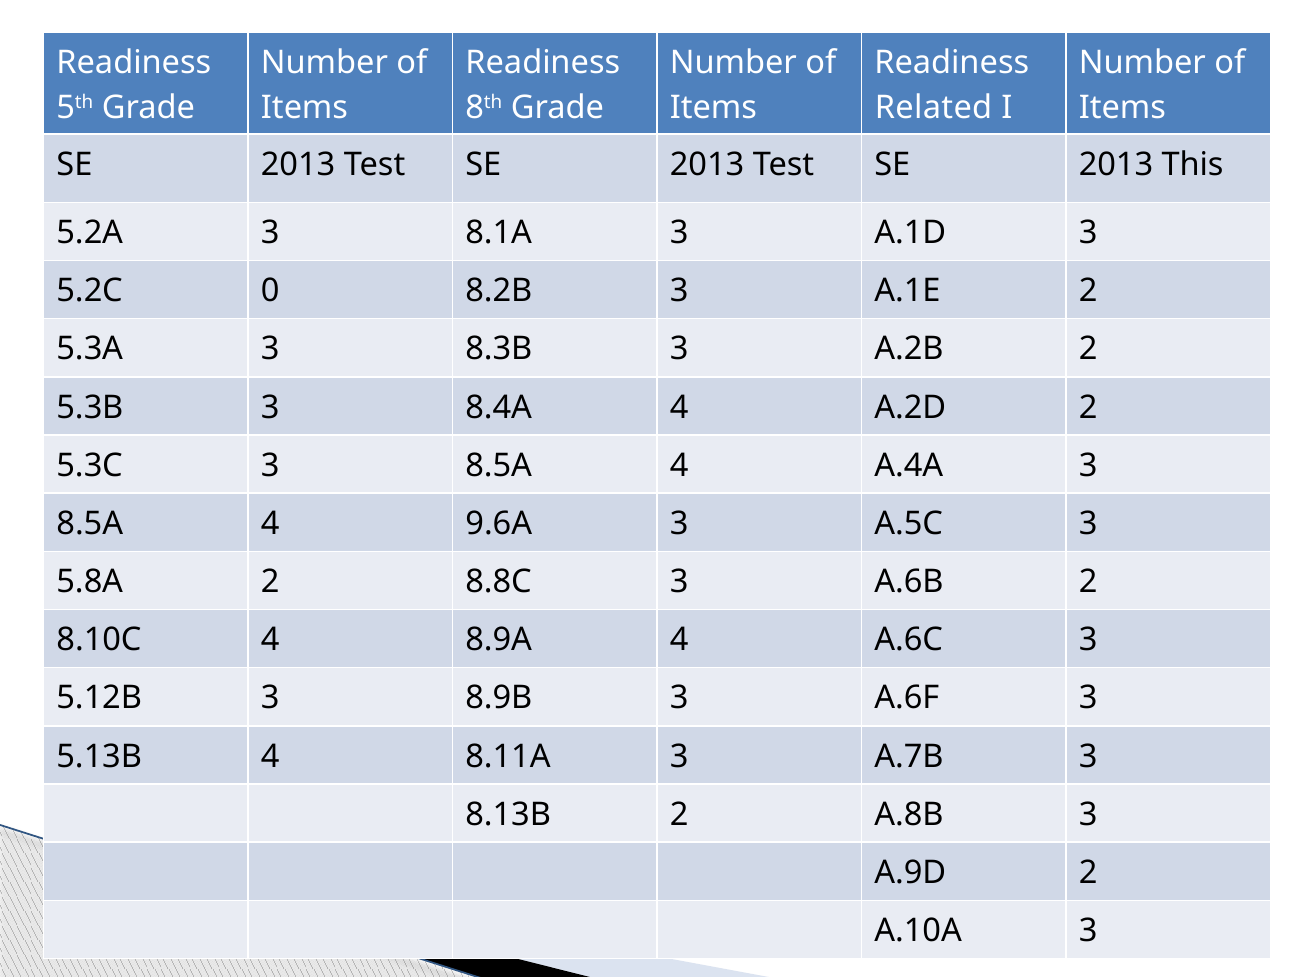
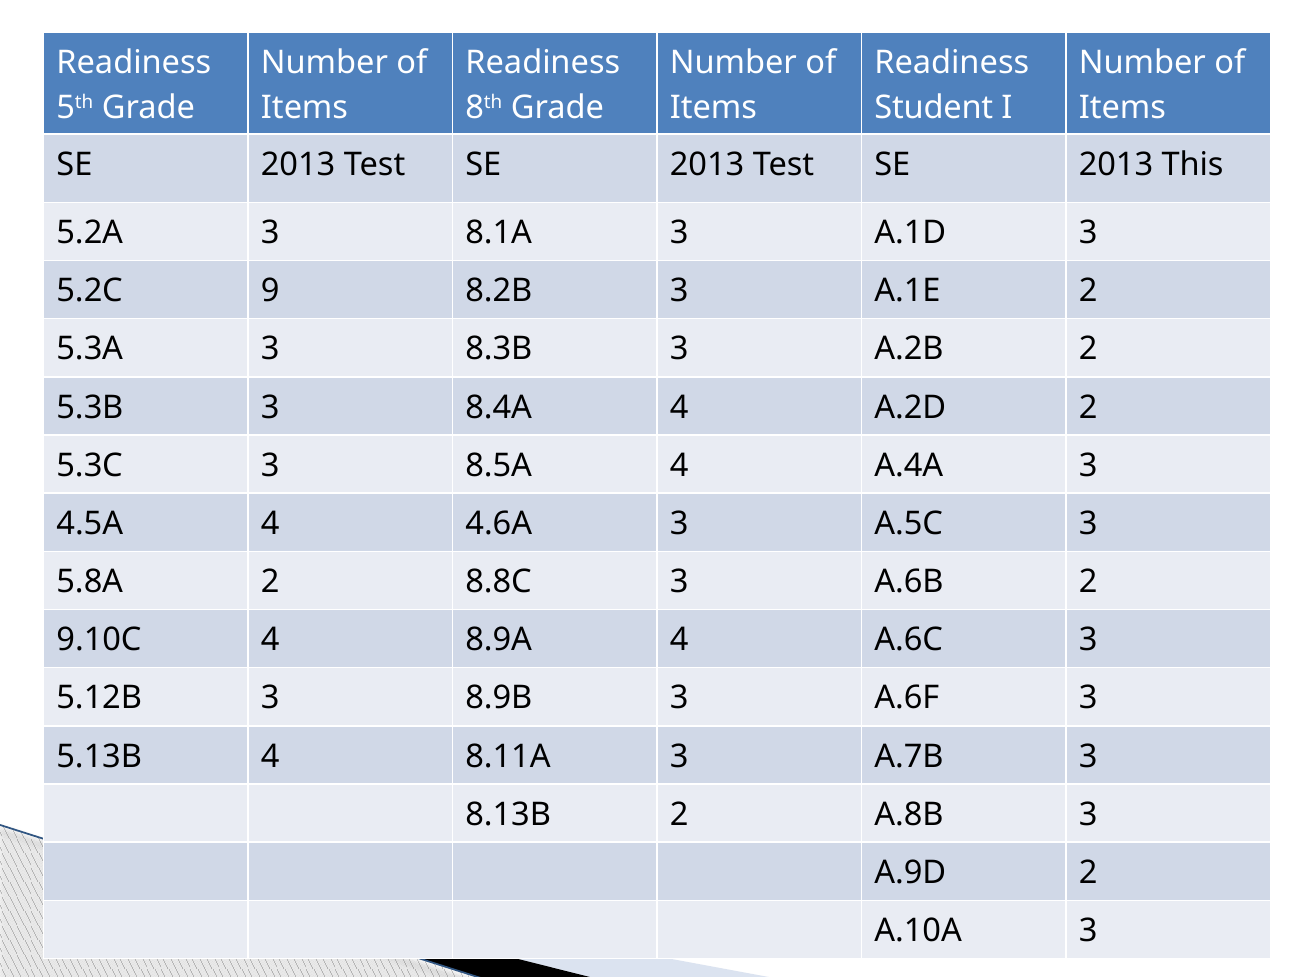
Related: Related -> Student (934, 107)
0: 0 -> 9 (270, 291)
8.5A: 8.5A -> 4.5A (90, 524)
9.6A: 9.6A -> 4.6A (499, 524)
8.10C: 8.10C -> 9.10C (99, 640)
